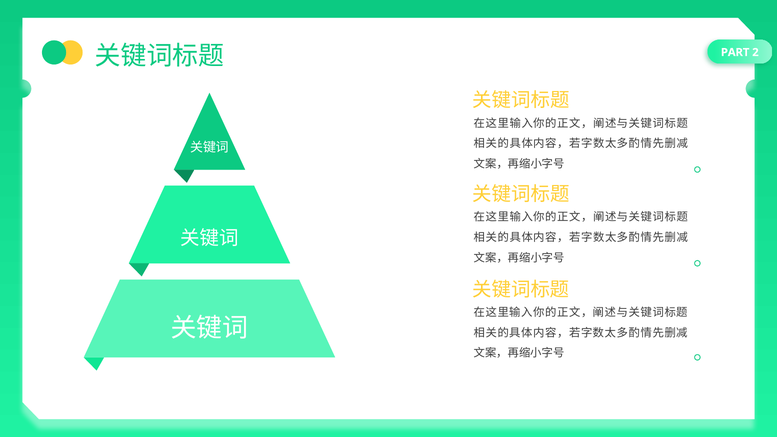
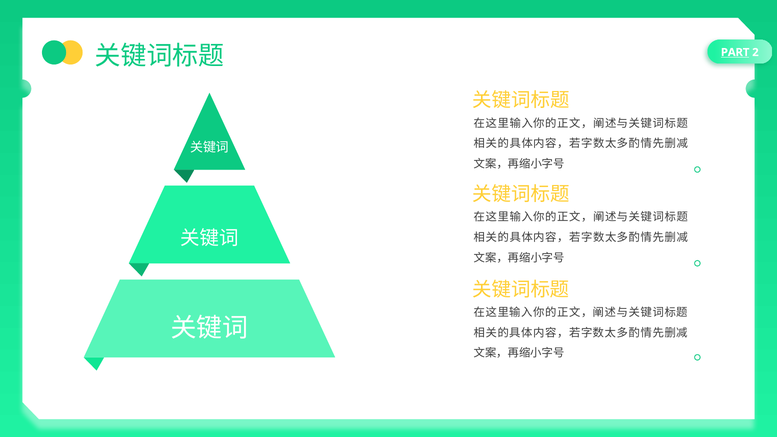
PART underline: none -> present (735, 52)
